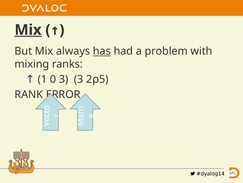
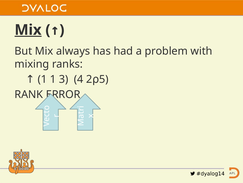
has underline: present -> none (102, 51)
1 0: 0 -> 1 (53, 79)
3 3: 3 -> 4 (79, 79)
